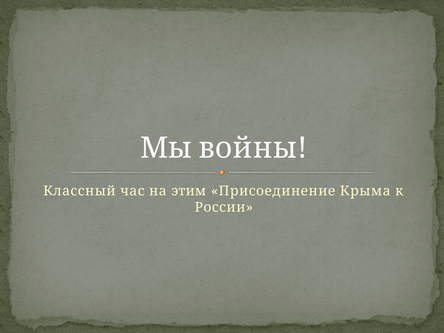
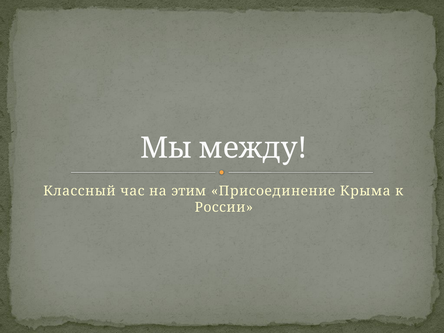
войны: войны -> между (253, 148)
